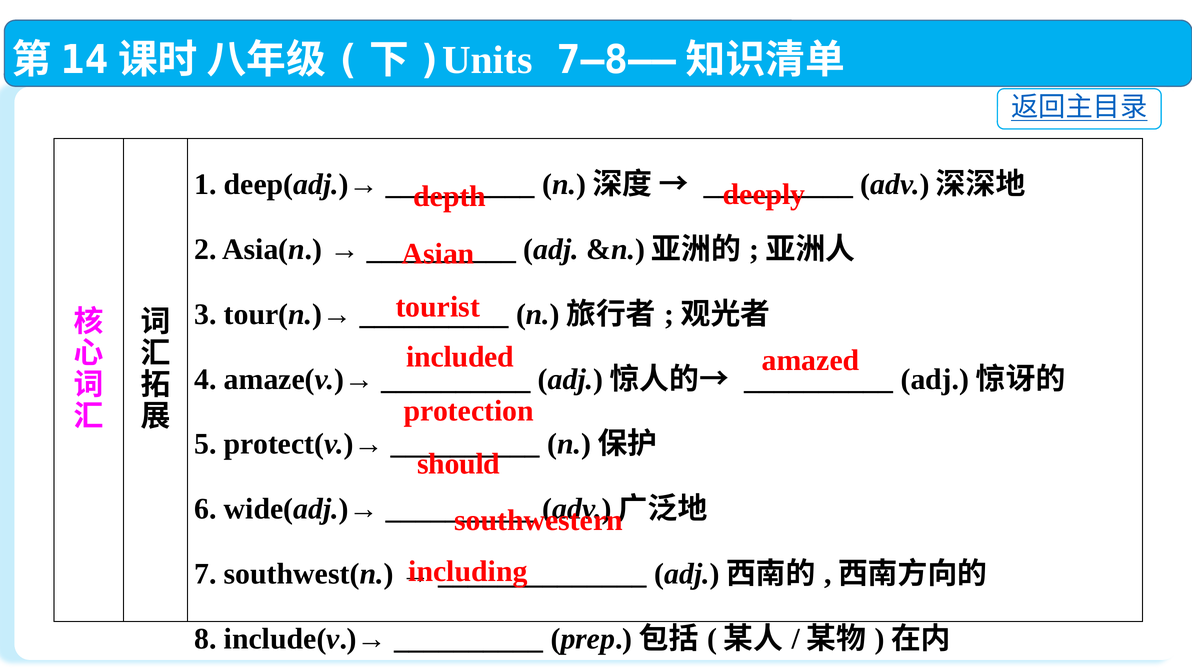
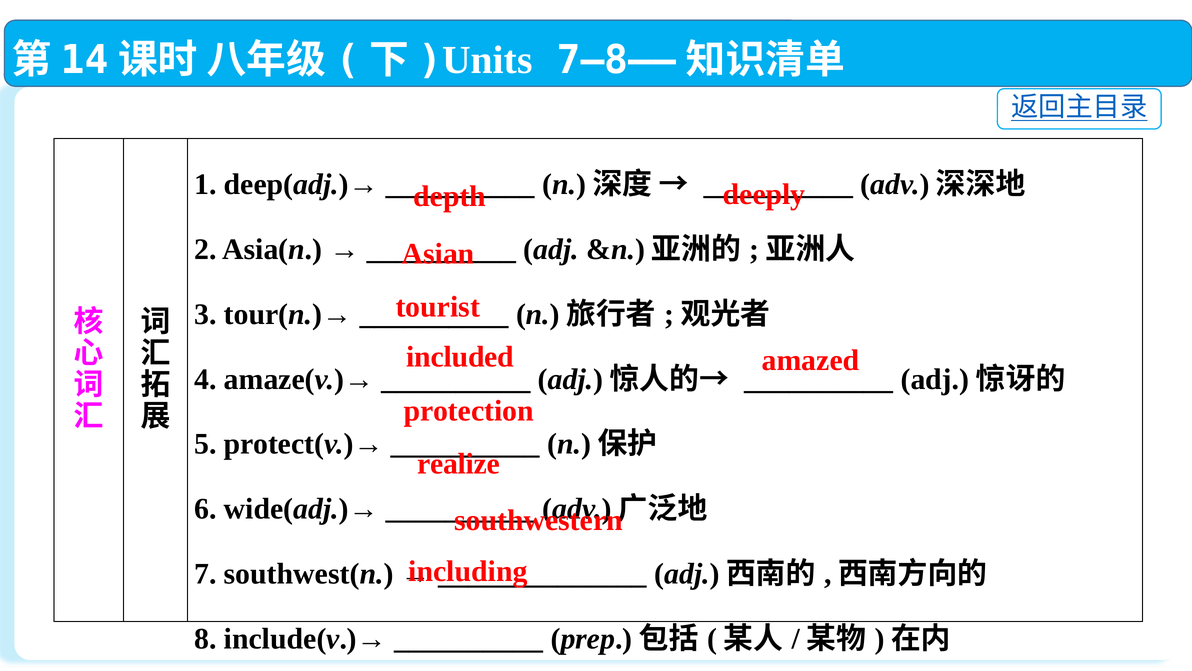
should: should -> realize (459, 463)
